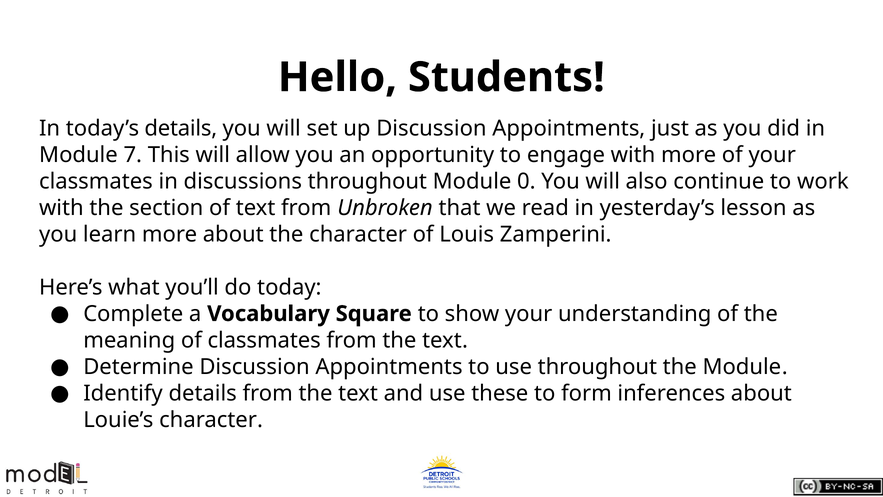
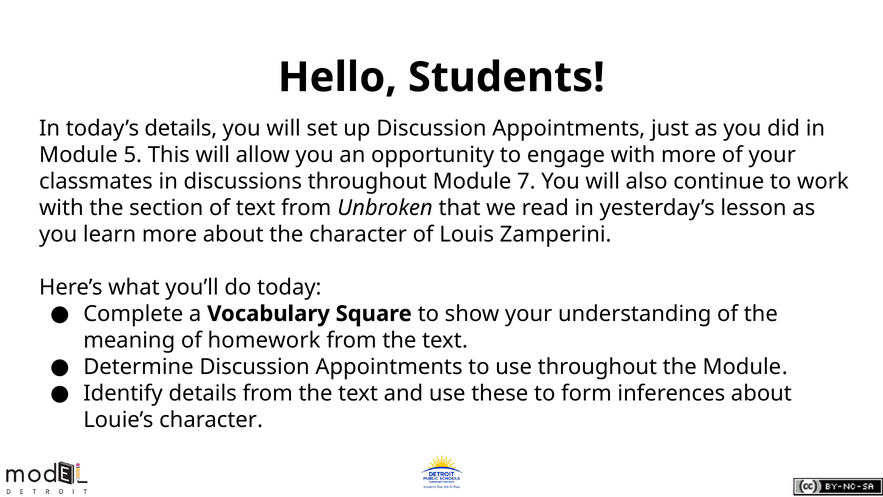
7: 7 -> 5 (133, 155)
0: 0 -> 7 (526, 181)
of classmates: classmates -> homework (264, 340)
